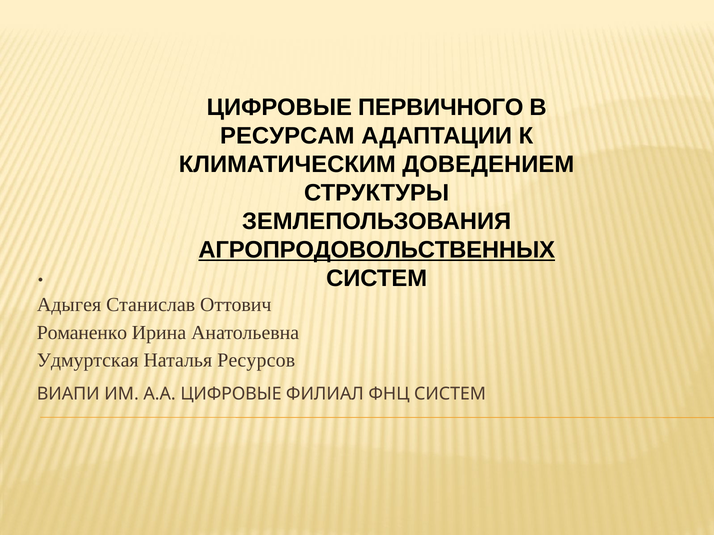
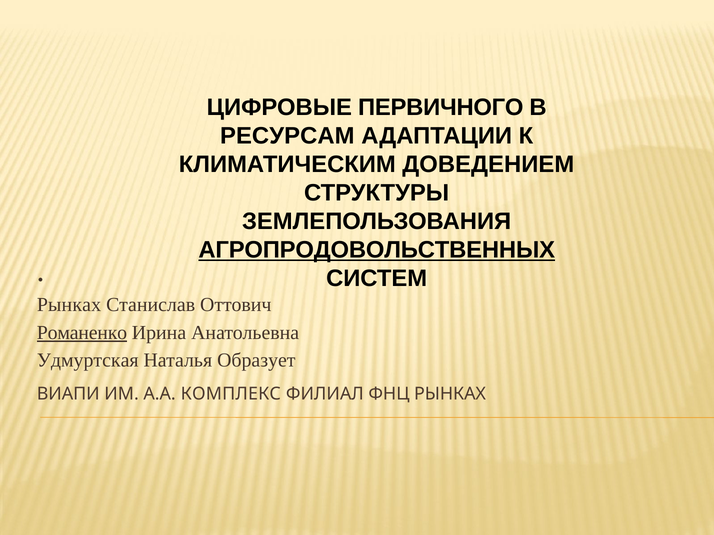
Адыгея: Адыгея -> Рынках (69, 305)
Романенко underline: none -> present (82, 333)
Ресурсов: Ресурсов -> Образует (256, 361)
А.А ЦИФРОВЫЕ: ЦИФРОВЫЕ -> КОМПЛЕКС (231, 394)
ФНЦ СИСТЕМ: СИСТЕМ -> РЫНКАХ (450, 394)
